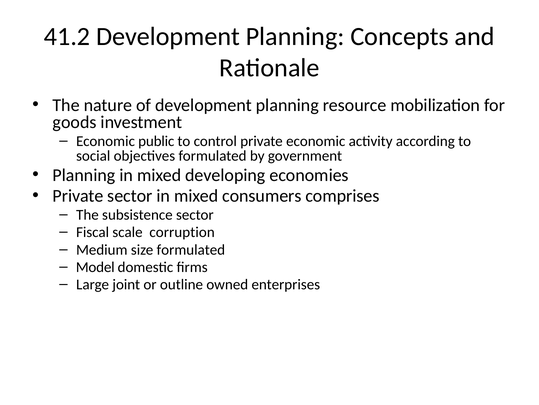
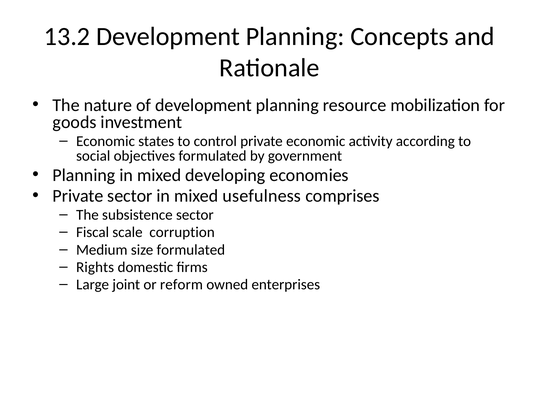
41.2: 41.2 -> 13.2 (67, 36)
public: public -> states (156, 141)
consumers: consumers -> usefulness (262, 196)
Model: Model -> Rights (95, 267)
outline: outline -> reform (181, 284)
